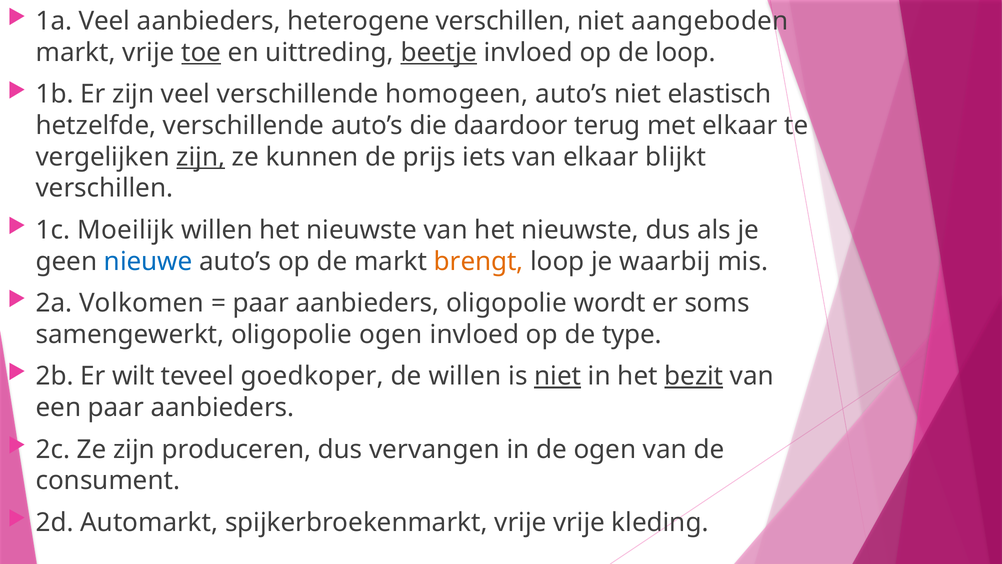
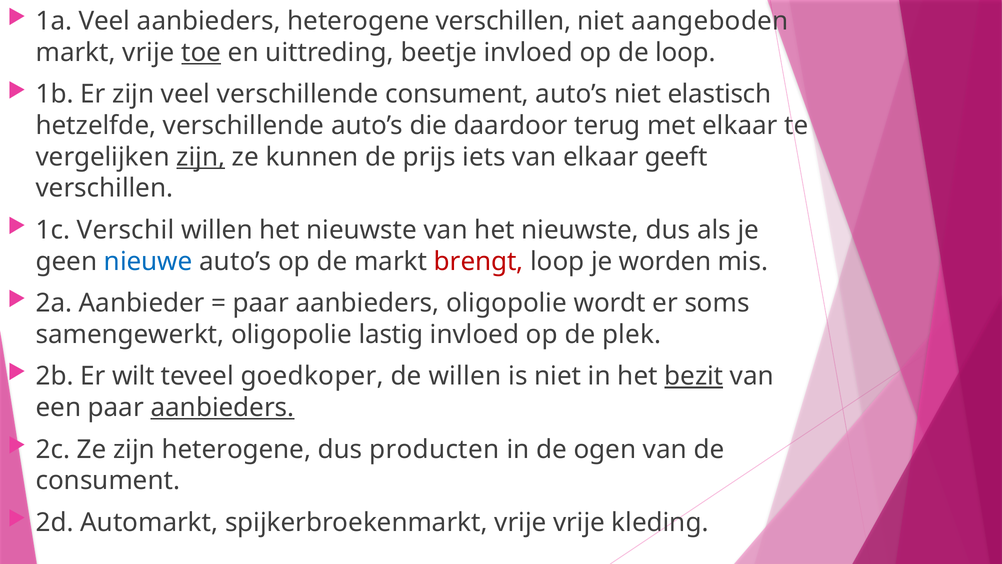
beetje underline: present -> none (439, 53)
verschillende homogeen: homogeen -> consument (457, 94)
blijkt: blijkt -> geeft (676, 157)
Moeilijk: Moeilijk -> Verschil (126, 230)
brengt colour: orange -> red (479, 261)
waarbij: waarbij -> worden (665, 261)
Volkomen: Volkomen -> Aanbieder (142, 303)
oligopolie ogen: ogen -> lastig (391, 334)
type: type -> plek (632, 334)
niet underline: present -> none (558, 376)
aanbieders underline: none -> present (223, 407)
zijn produceren: produceren -> heterogene (236, 449)
vervangen: vervangen -> producten (434, 449)
